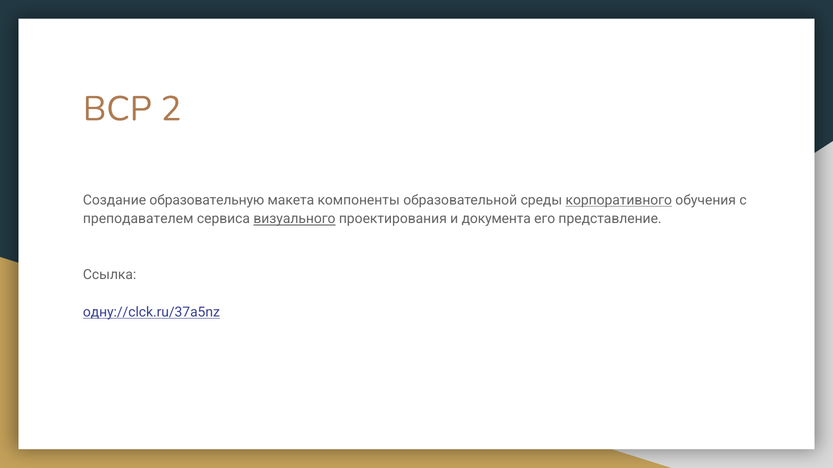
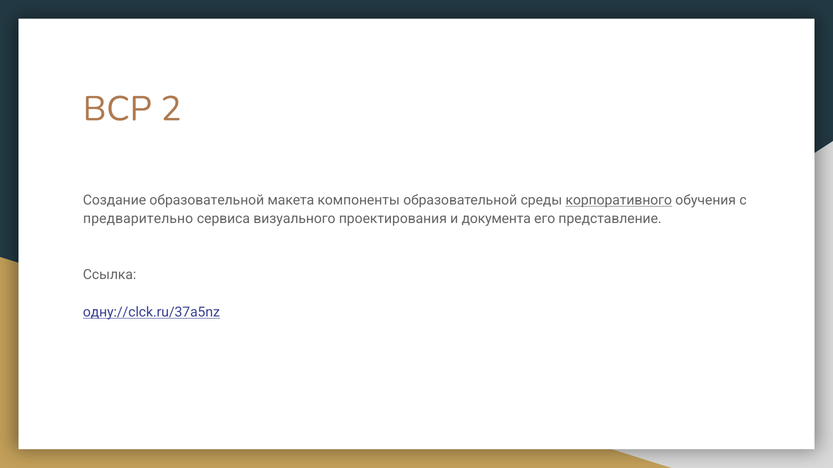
Создание образовательную: образовательную -> образовательной (207, 200)
преподавателем: преподавателем -> предварительно (138, 219)
визуального underline: present -> none (294, 219)
